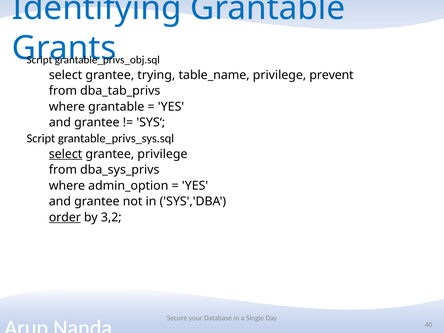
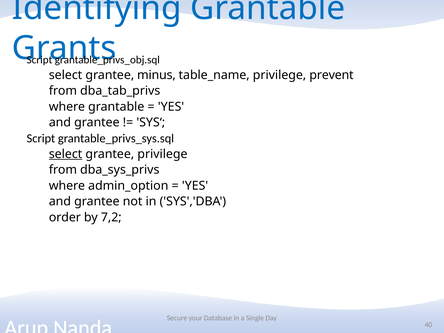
trying: trying -> minus (156, 75)
order underline: present -> none (65, 217)
3,2: 3,2 -> 7,2 (111, 217)
